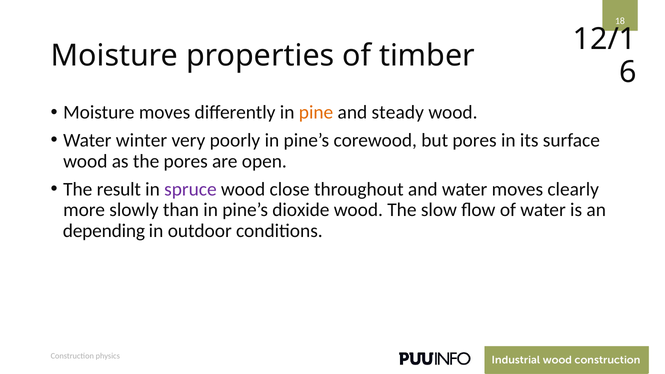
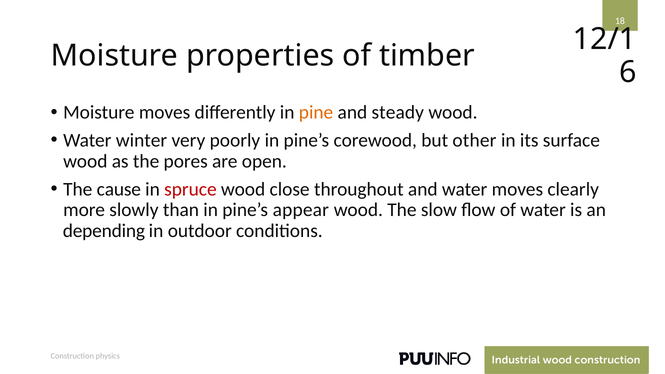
but pores: pores -> other (474, 140)
result: result -> cause (119, 189)
spruce colour: purple -> red (190, 189)
dioxide: dioxide -> appear (301, 210)
